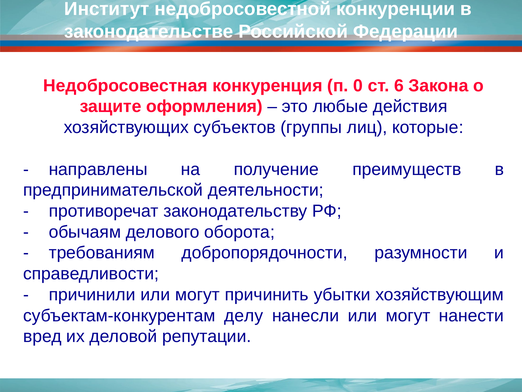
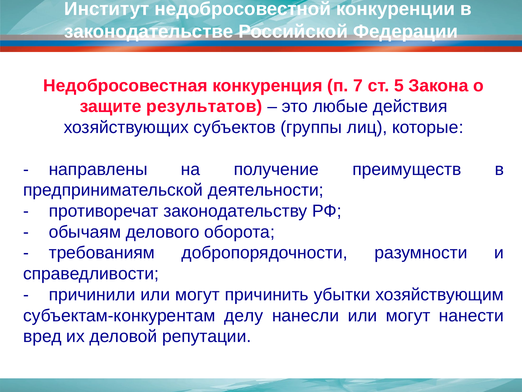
0: 0 -> 7 (358, 86)
6: 6 -> 5 (399, 86)
оформления: оформления -> результатов (204, 106)
